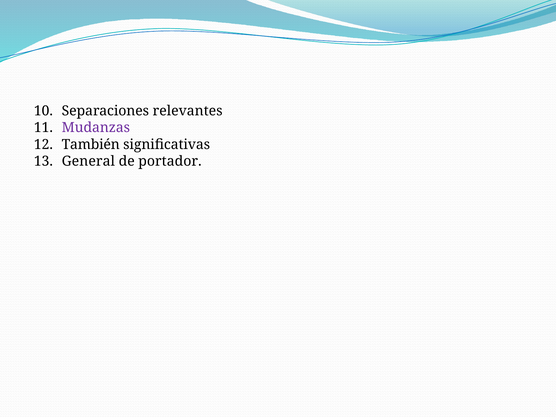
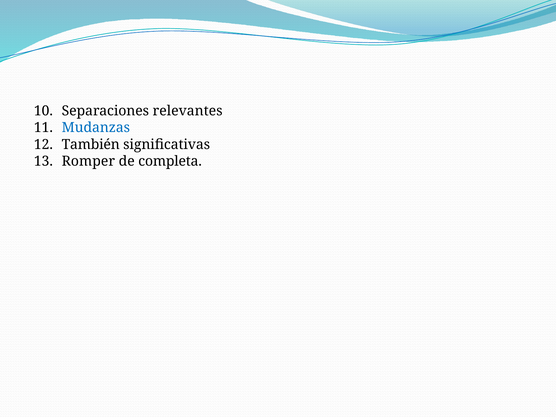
Mudanzas colour: purple -> blue (96, 128)
General: General -> Romper (88, 161)
portador: portador -> completa (170, 161)
